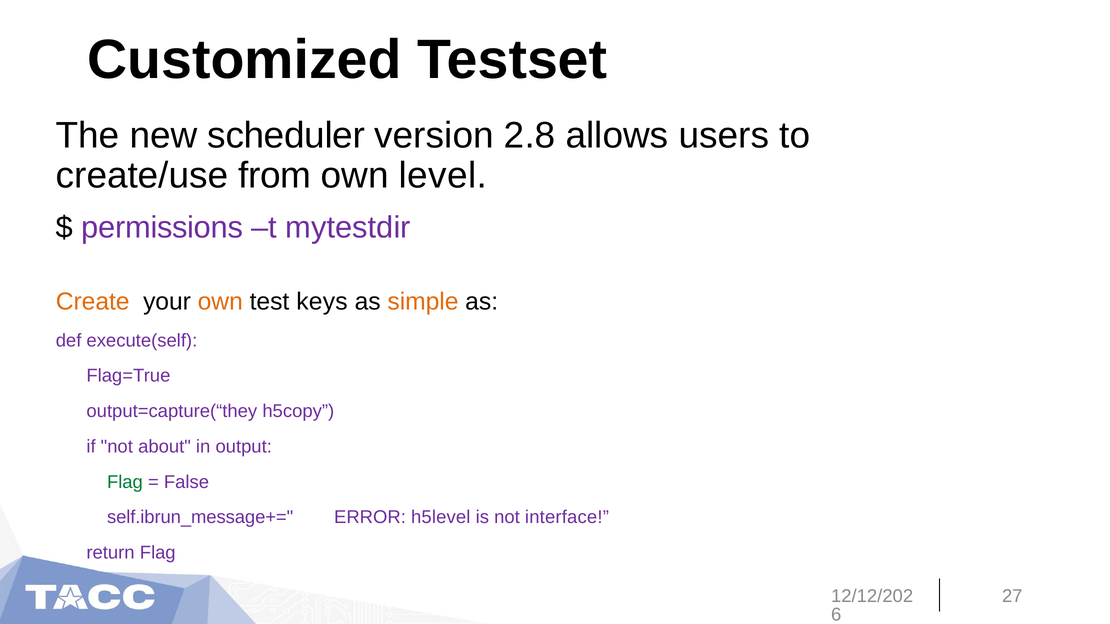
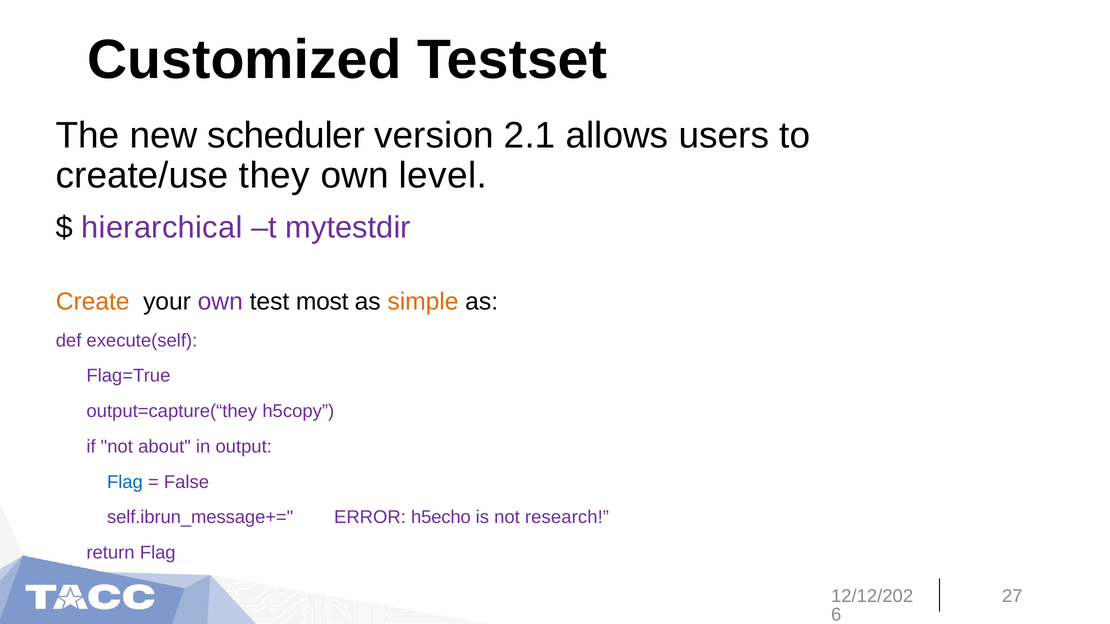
2.8: 2.8 -> 2.1 (530, 136)
from: from -> they (274, 176)
permissions: permissions -> hierarchical (162, 228)
own colour: orange -> purple (220, 302)
keys: keys -> most (322, 302)
Flag colour: green -> blue (125, 482)
h5level: h5level -> h5echo (441, 518)
interface: interface -> research (567, 518)
